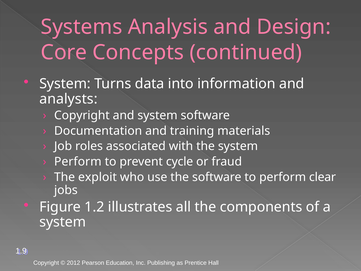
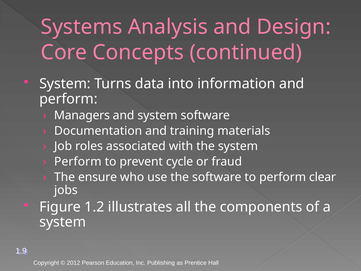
analysts: analysts -> perform (68, 99)
Copyright: Copyright -> Managers (82, 115)
exploit: exploit -> ensure (98, 177)
